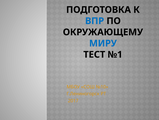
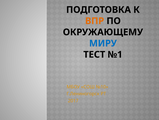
ВПР colour: blue -> orange (95, 21)
